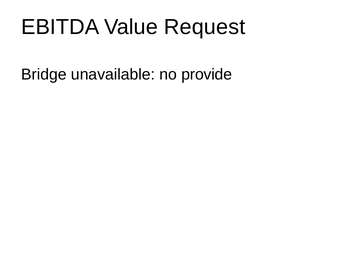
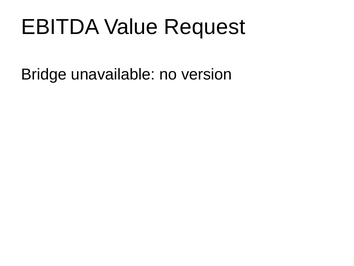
provide: provide -> version (207, 74)
